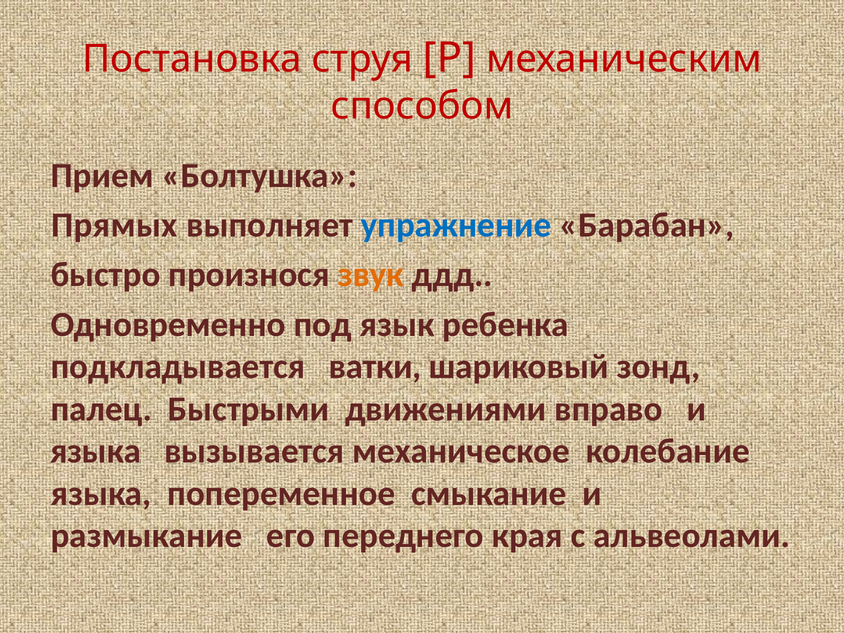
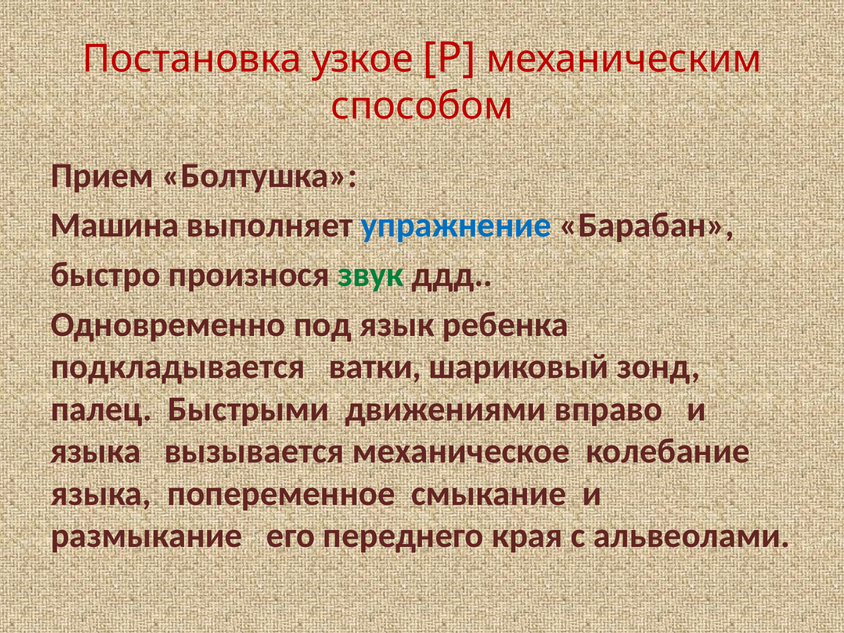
струя: струя -> узкое (362, 59)
Прямых: Прямых -> Машина (115, 225)
звук colour: orange -> green (371, 275)
